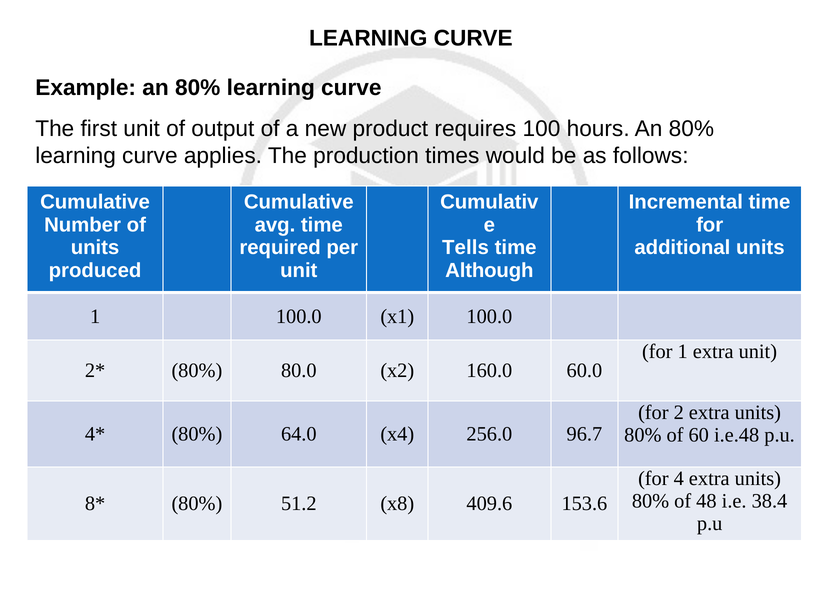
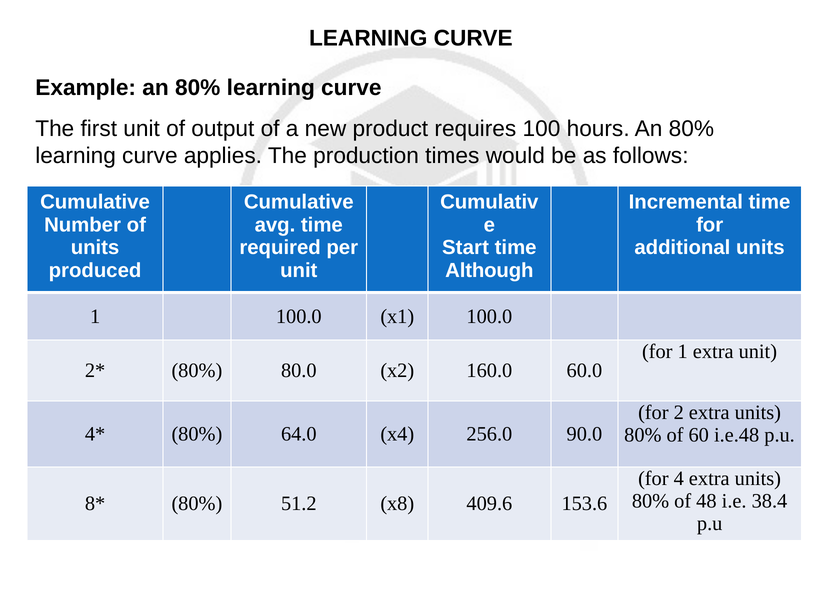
Tells: Tells -> Start (465, 247)
96.7: 96.7 -> 90.0 (584, 434)
